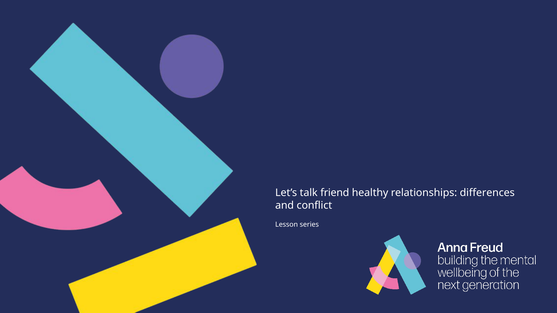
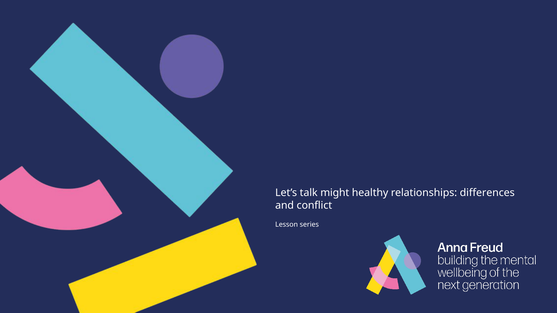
friend: friend -> might (335, 193)
